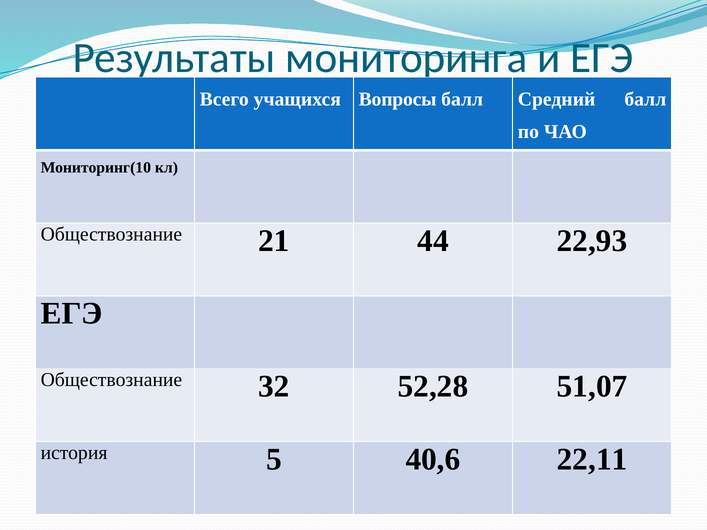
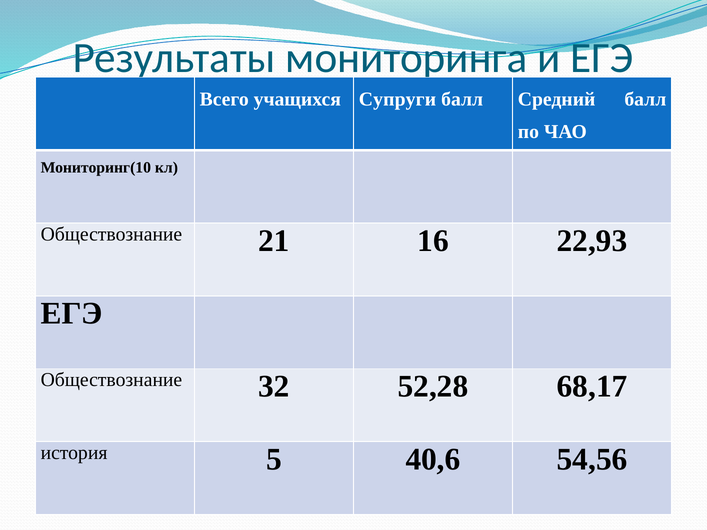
Вопросы: Вопросы -> Супруги (397, 99)
44: 44 -> 16 (433, 241)
51,07: 51,07 -> 68,17 (592, 387)
22,11: 22,11 -> 54,56 (592, 460)
